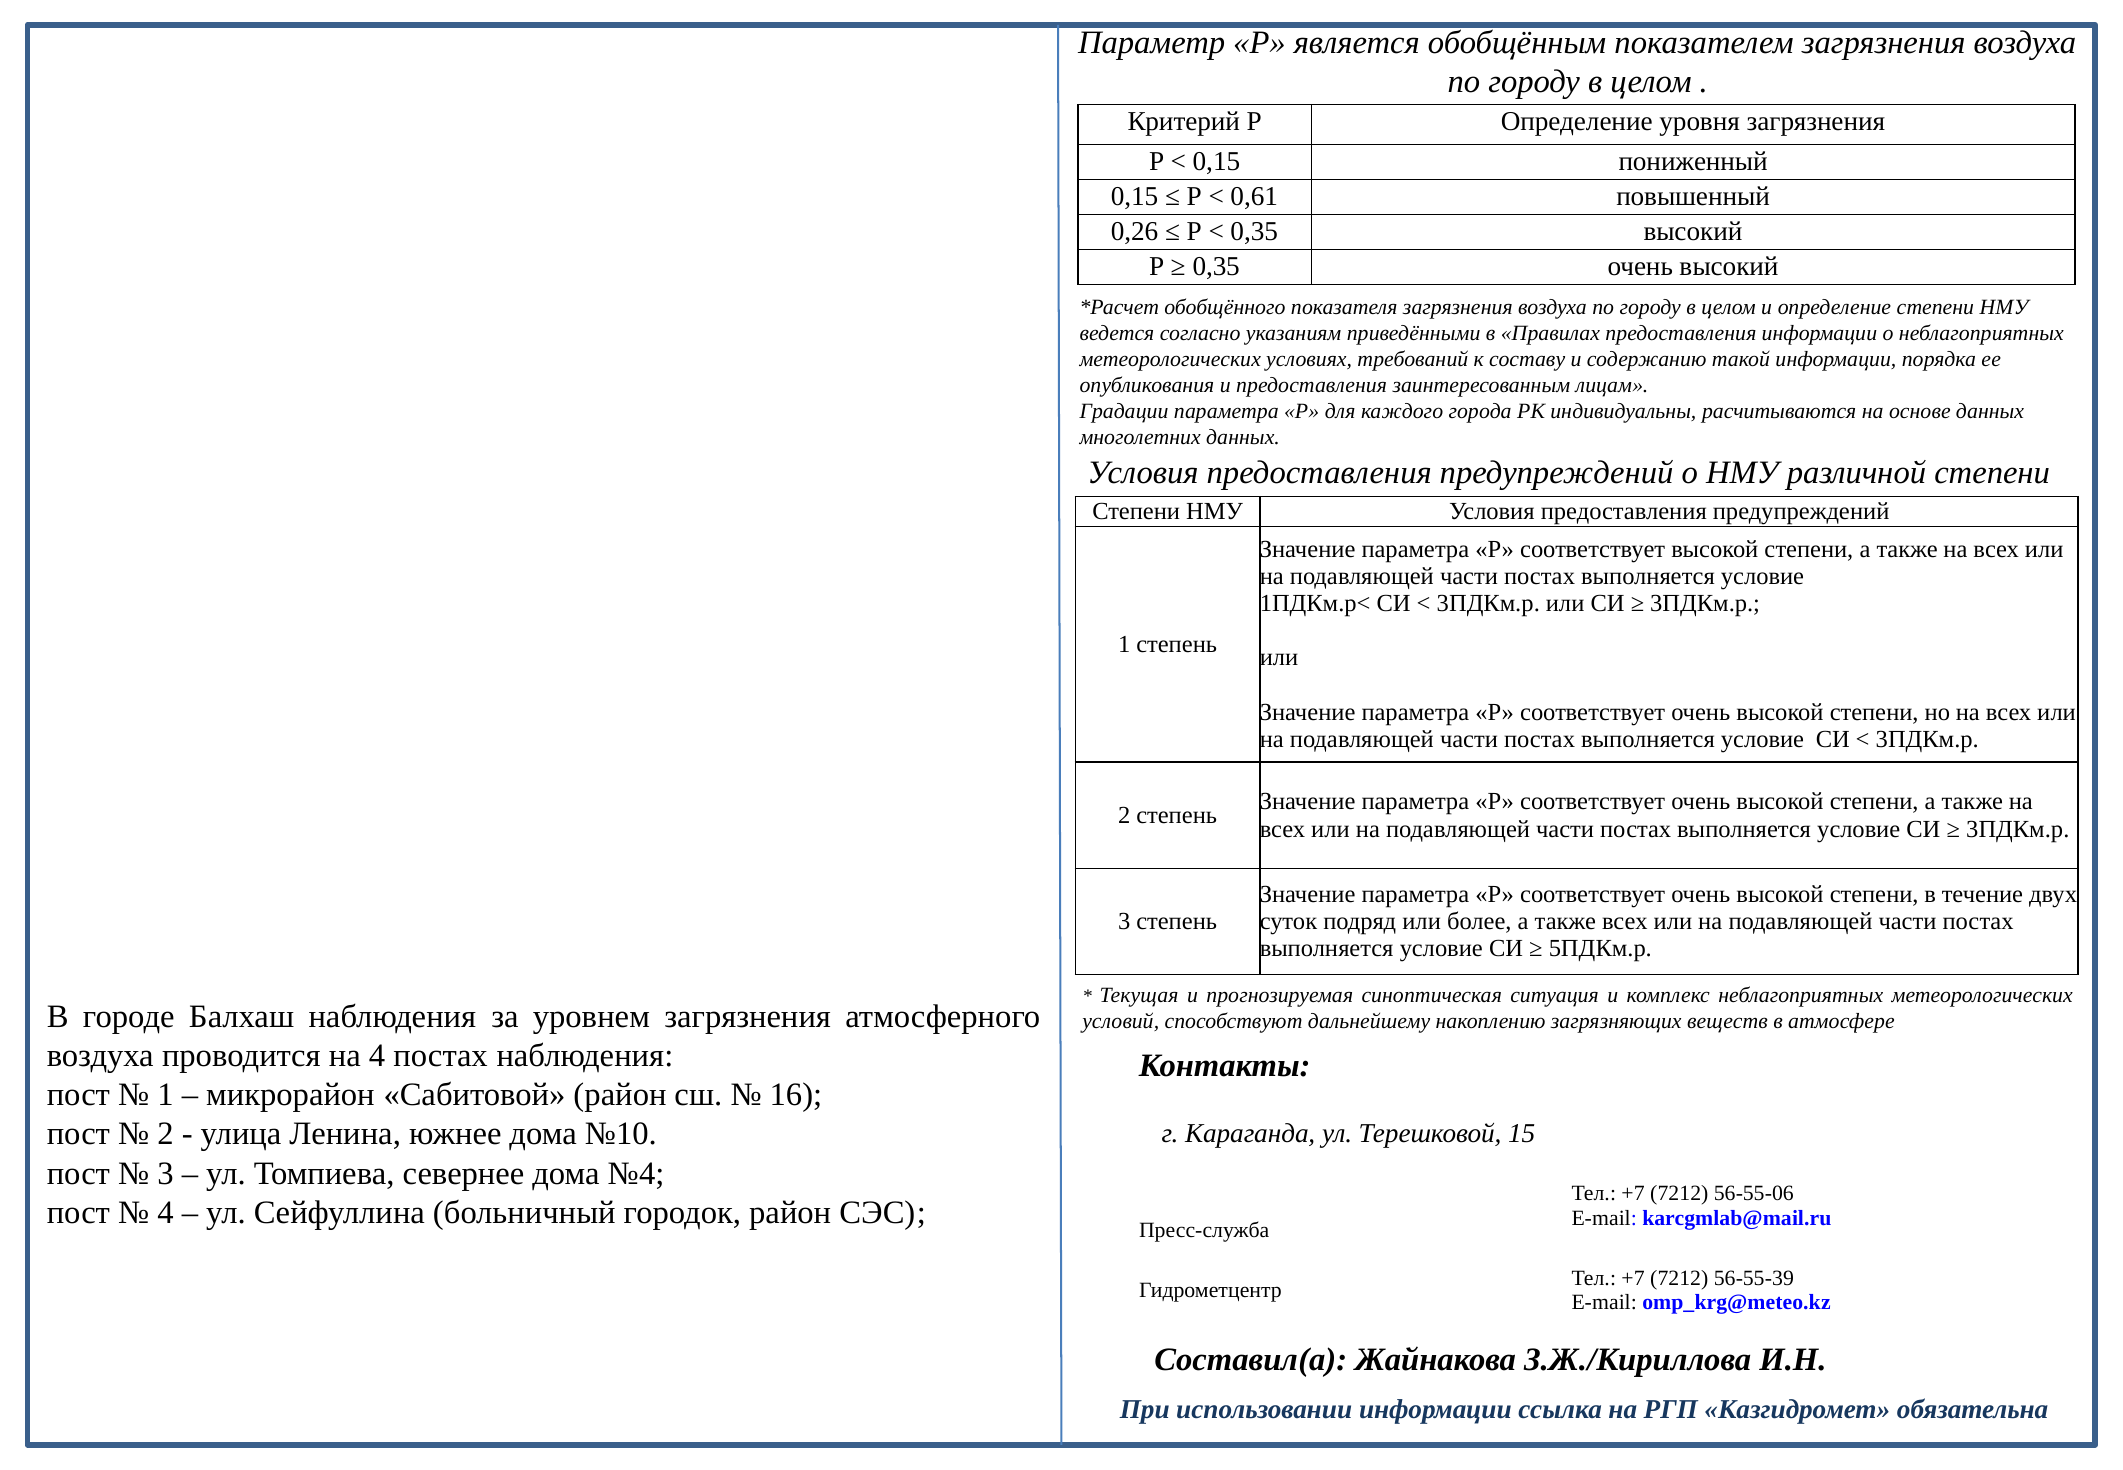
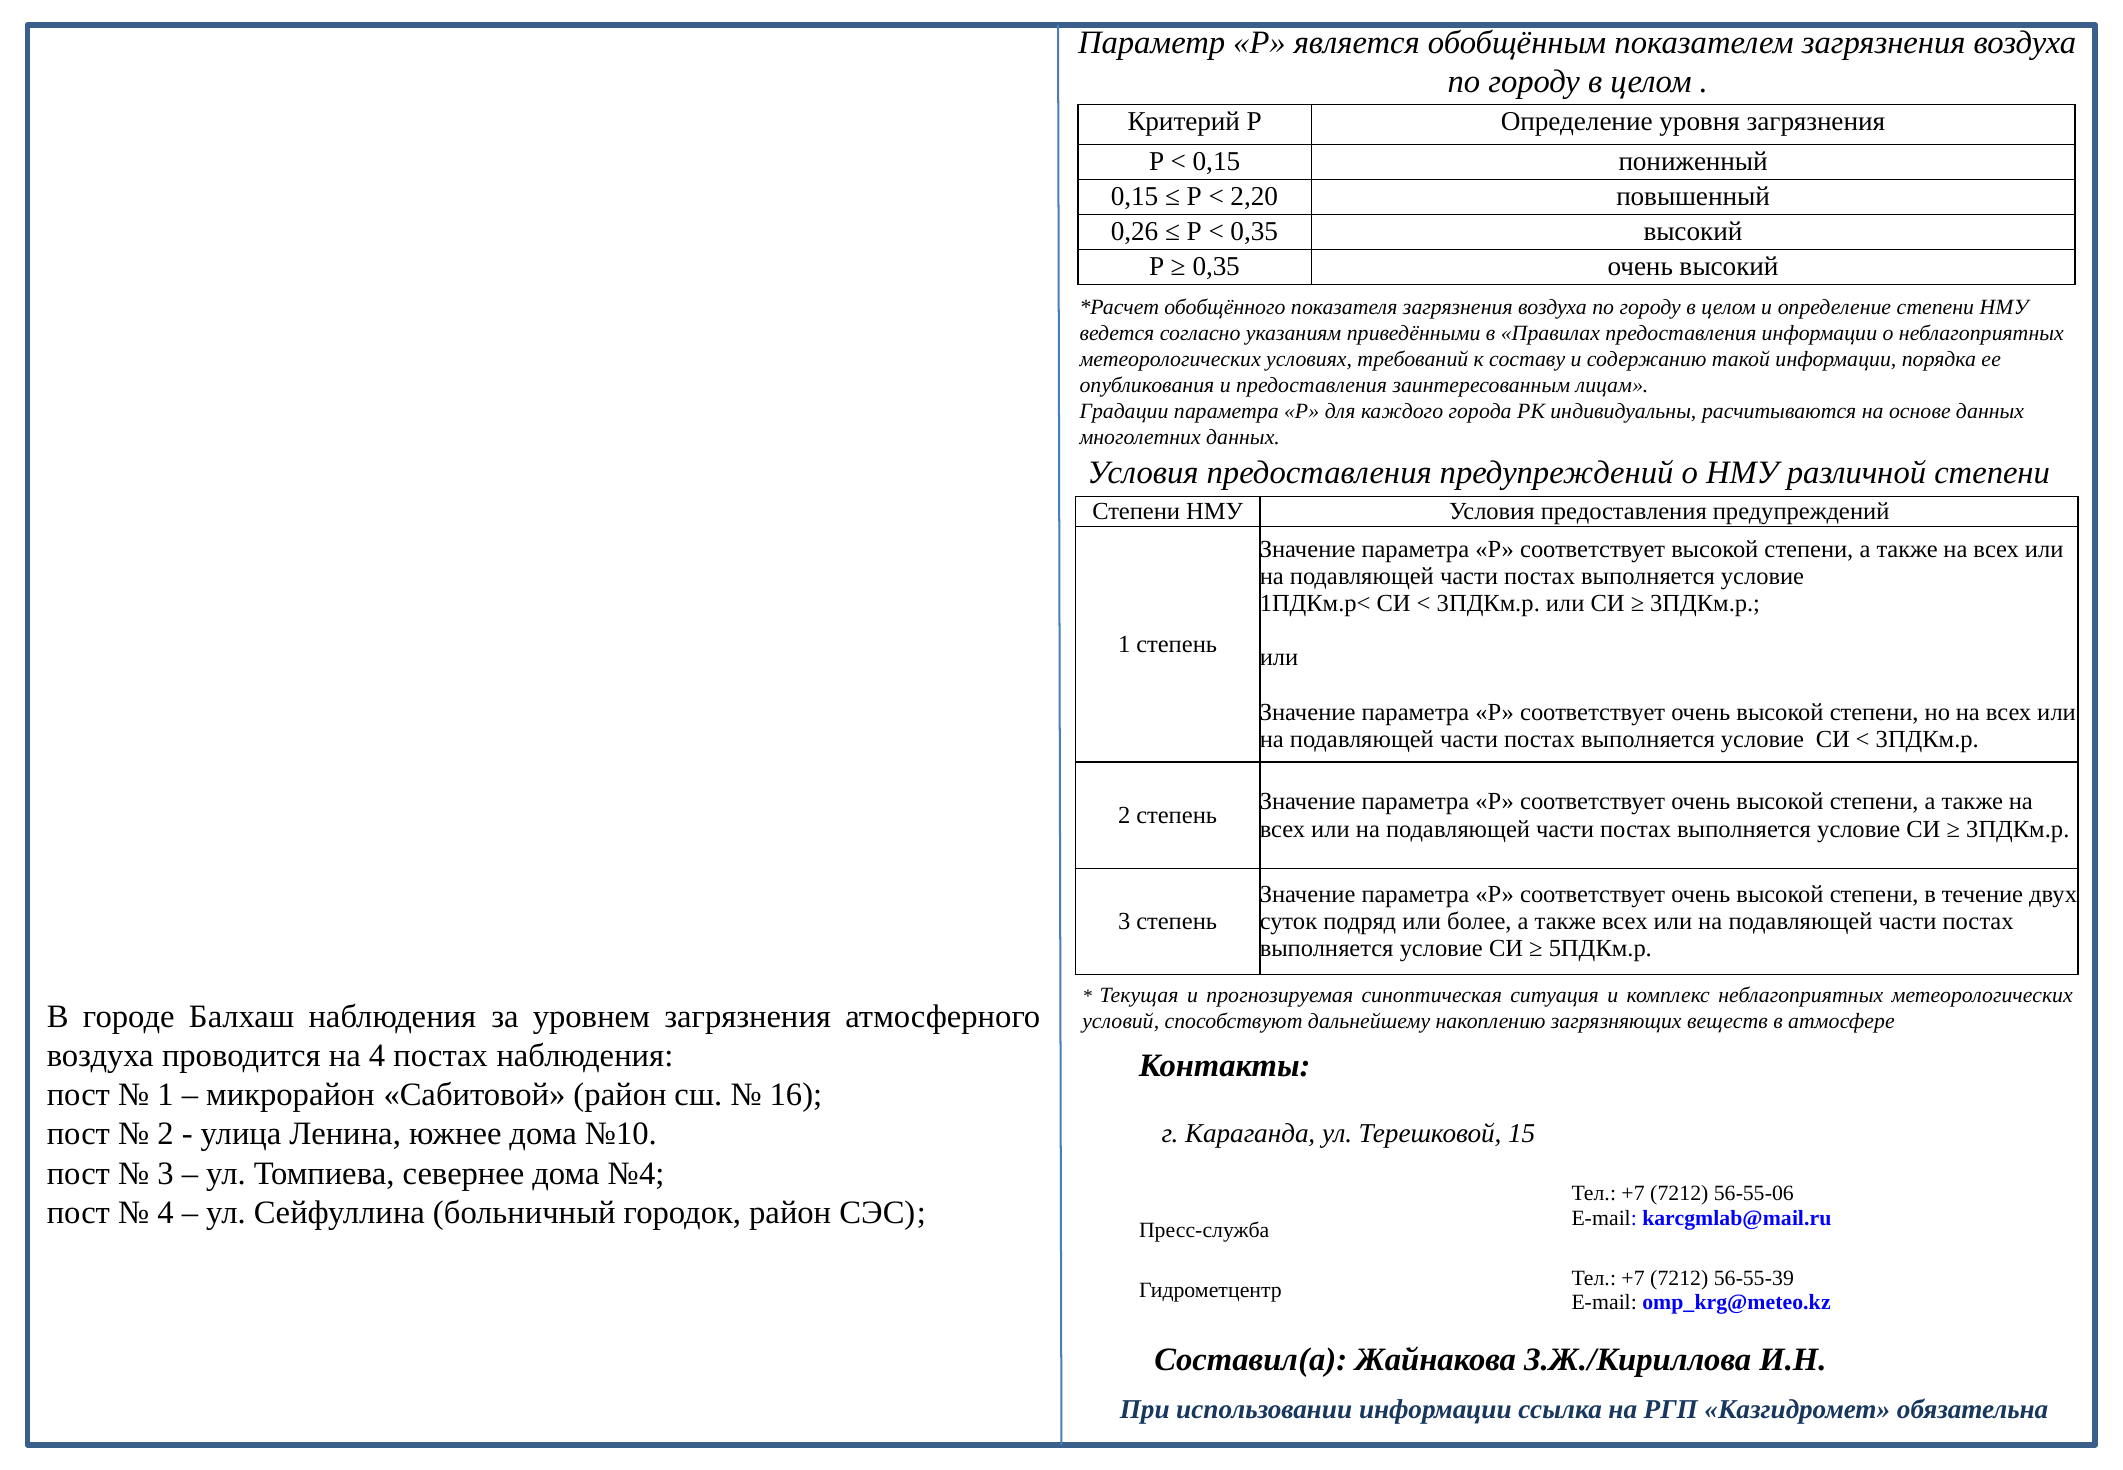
0,61: 0,61 -> 2,20 (1254, 197)
